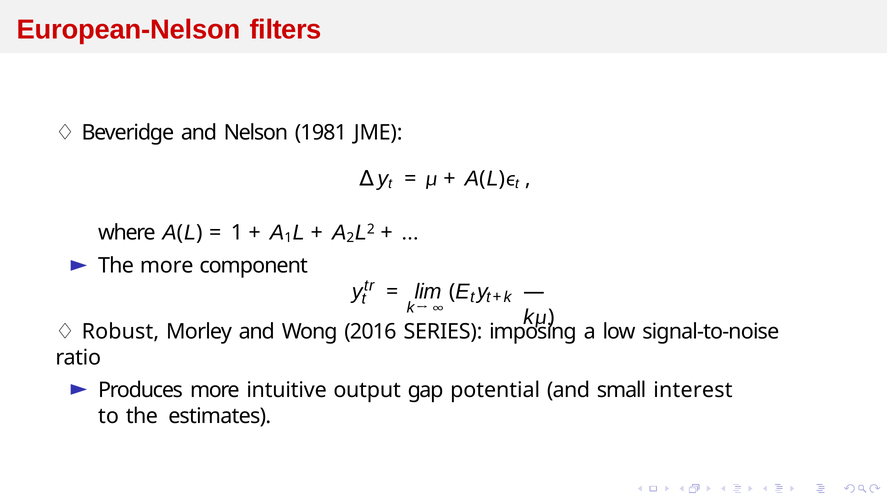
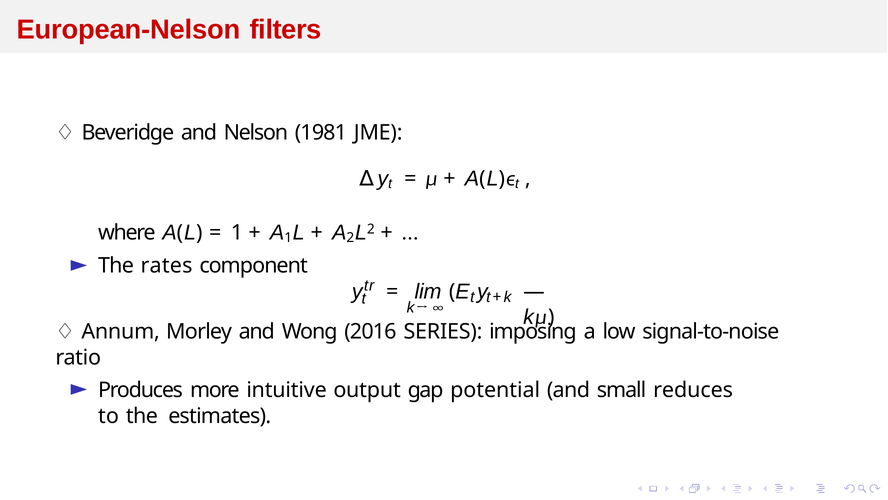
The more: more -> rates (167, 266)
Robust: Robust -> Annum (121, 332)
interest: interest -> reduces (693, 390)
